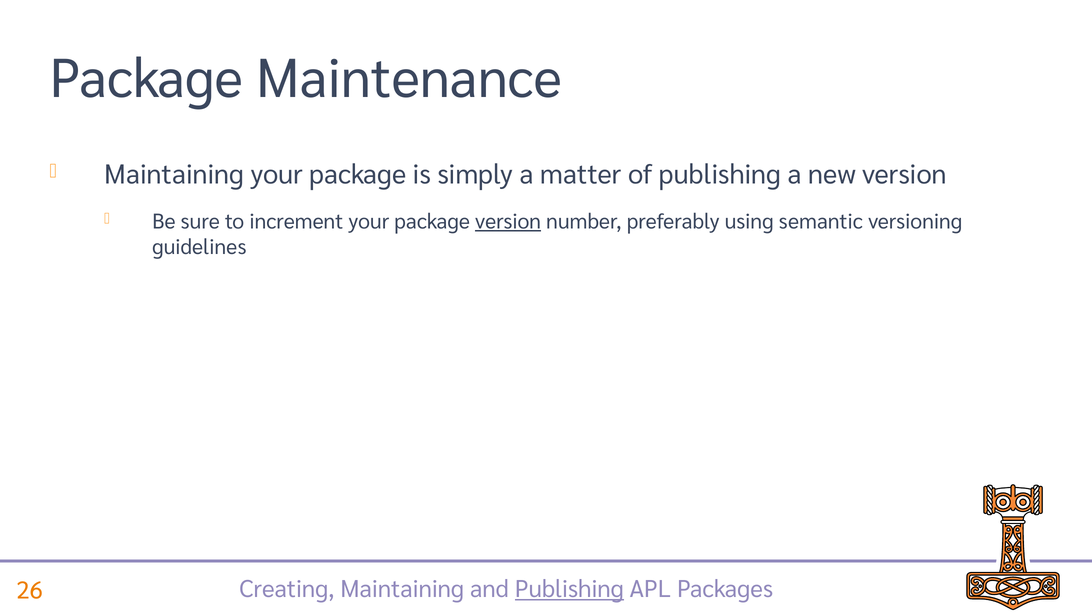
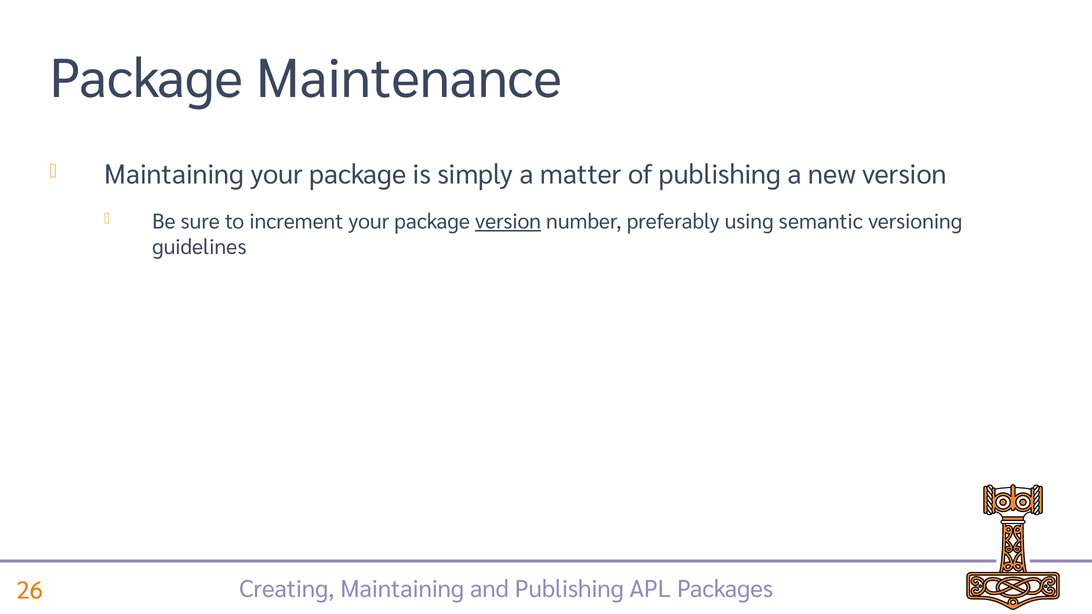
Publishing underline: present -> none (569, 589)
